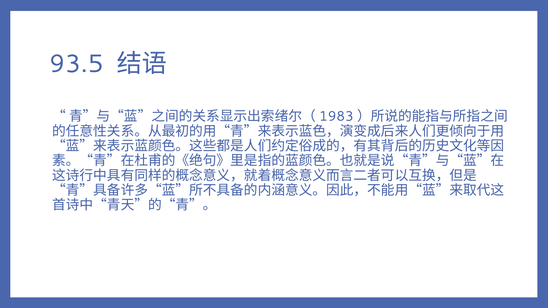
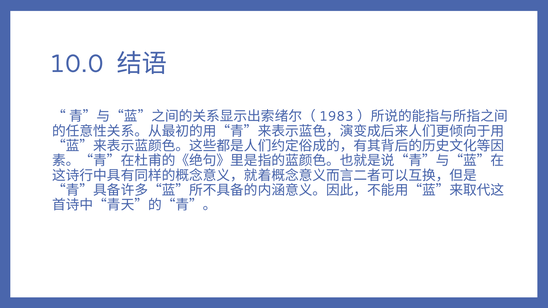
93.5: 93.5 -> 10.0 (77, 64)
